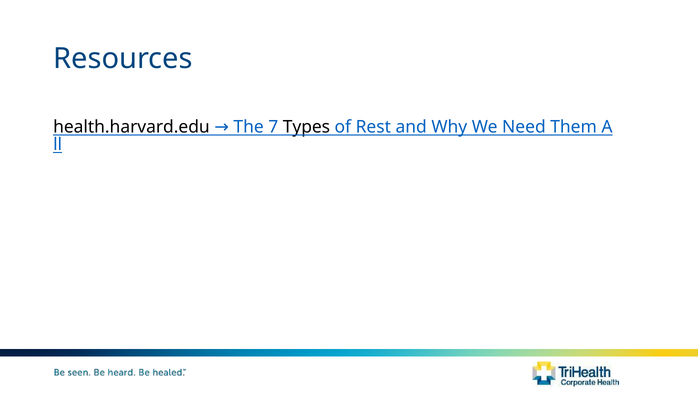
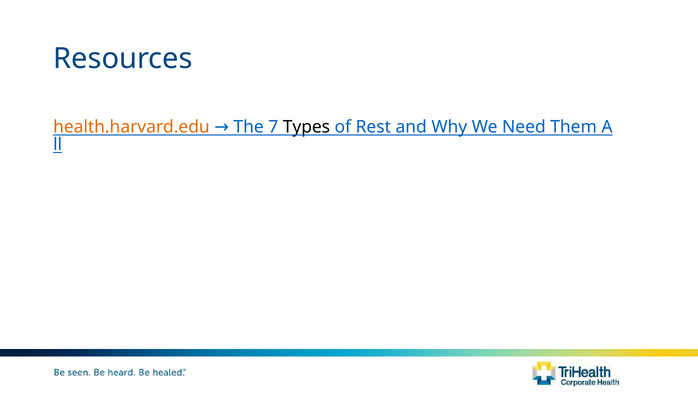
health.harvard.edu colour: black -> orange (131, 127)
